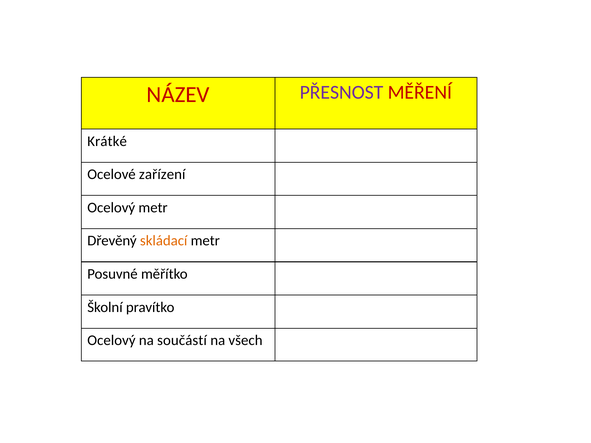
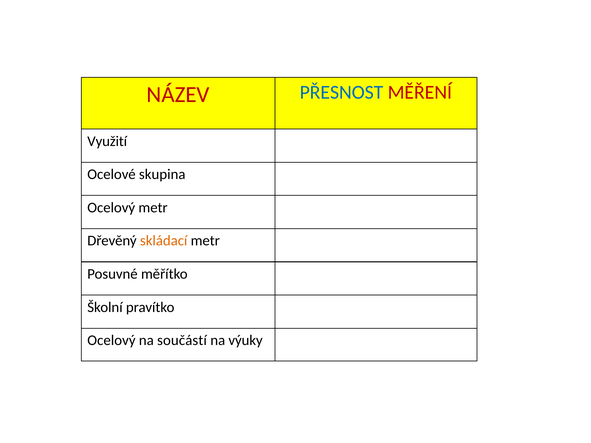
PŘESNOST colour: purple -> blue (341, 93)
Krátké: Krátké -> Využití (107, 141)
zařízení: zařízení -> skupina (162, 174)
všech: všech -> výuky (246, 341)
